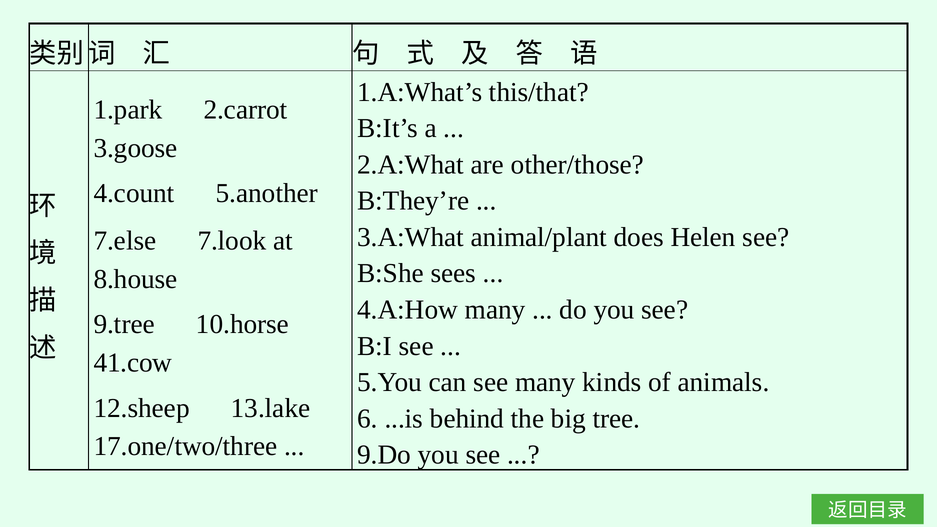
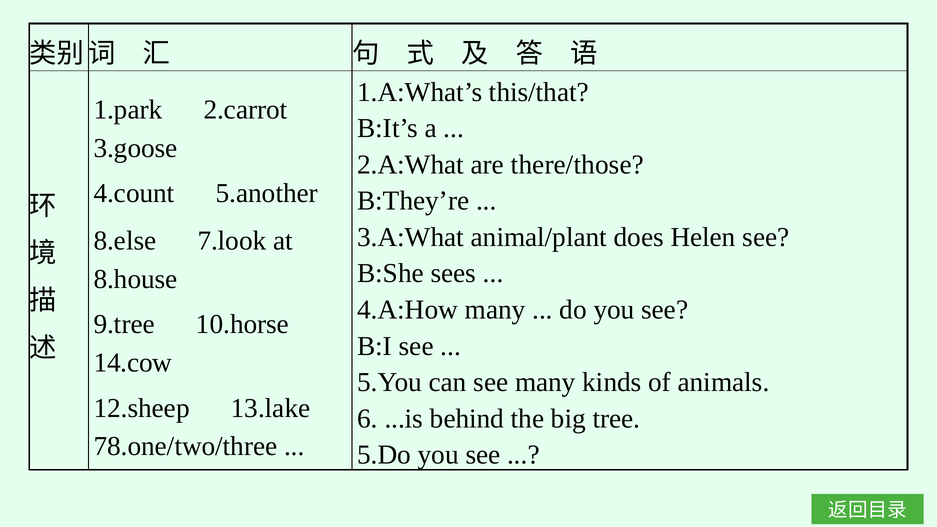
other/those: other/those -> there/those (577, 165)
7.else: 7.else -> 8.else (125, 241)
41.cow: 41.cow -> 14.cow (133, 363)
17.one/two/three: 17.one/two/three -> 78.one/two/three (185, 446)
9.Do: 9.Do -> 5.Do (384, 455)
